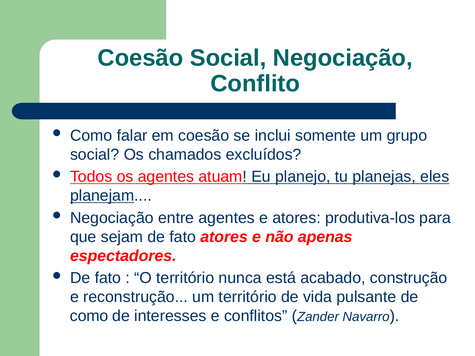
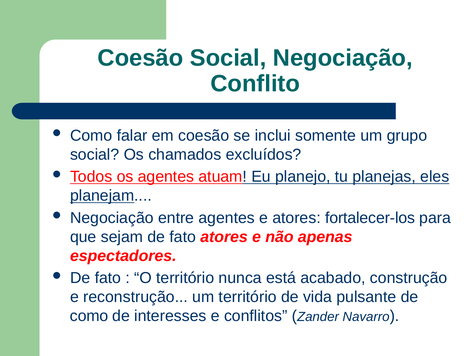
produtiva-los: produtiva-los -> fortalecer-los (370, 218)
